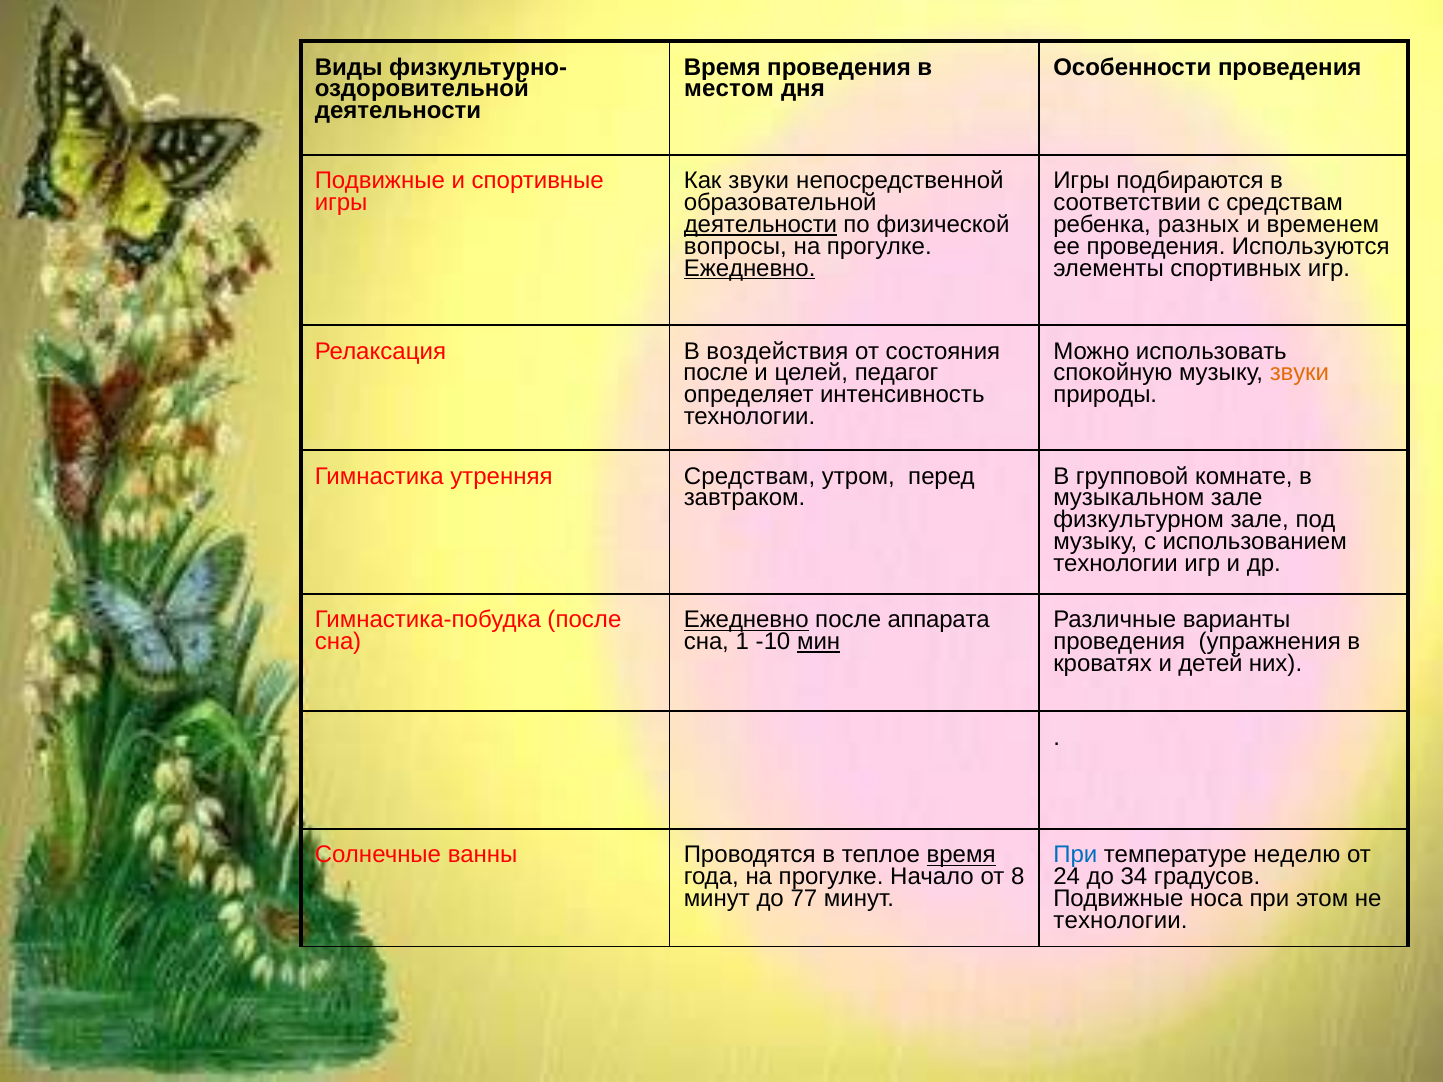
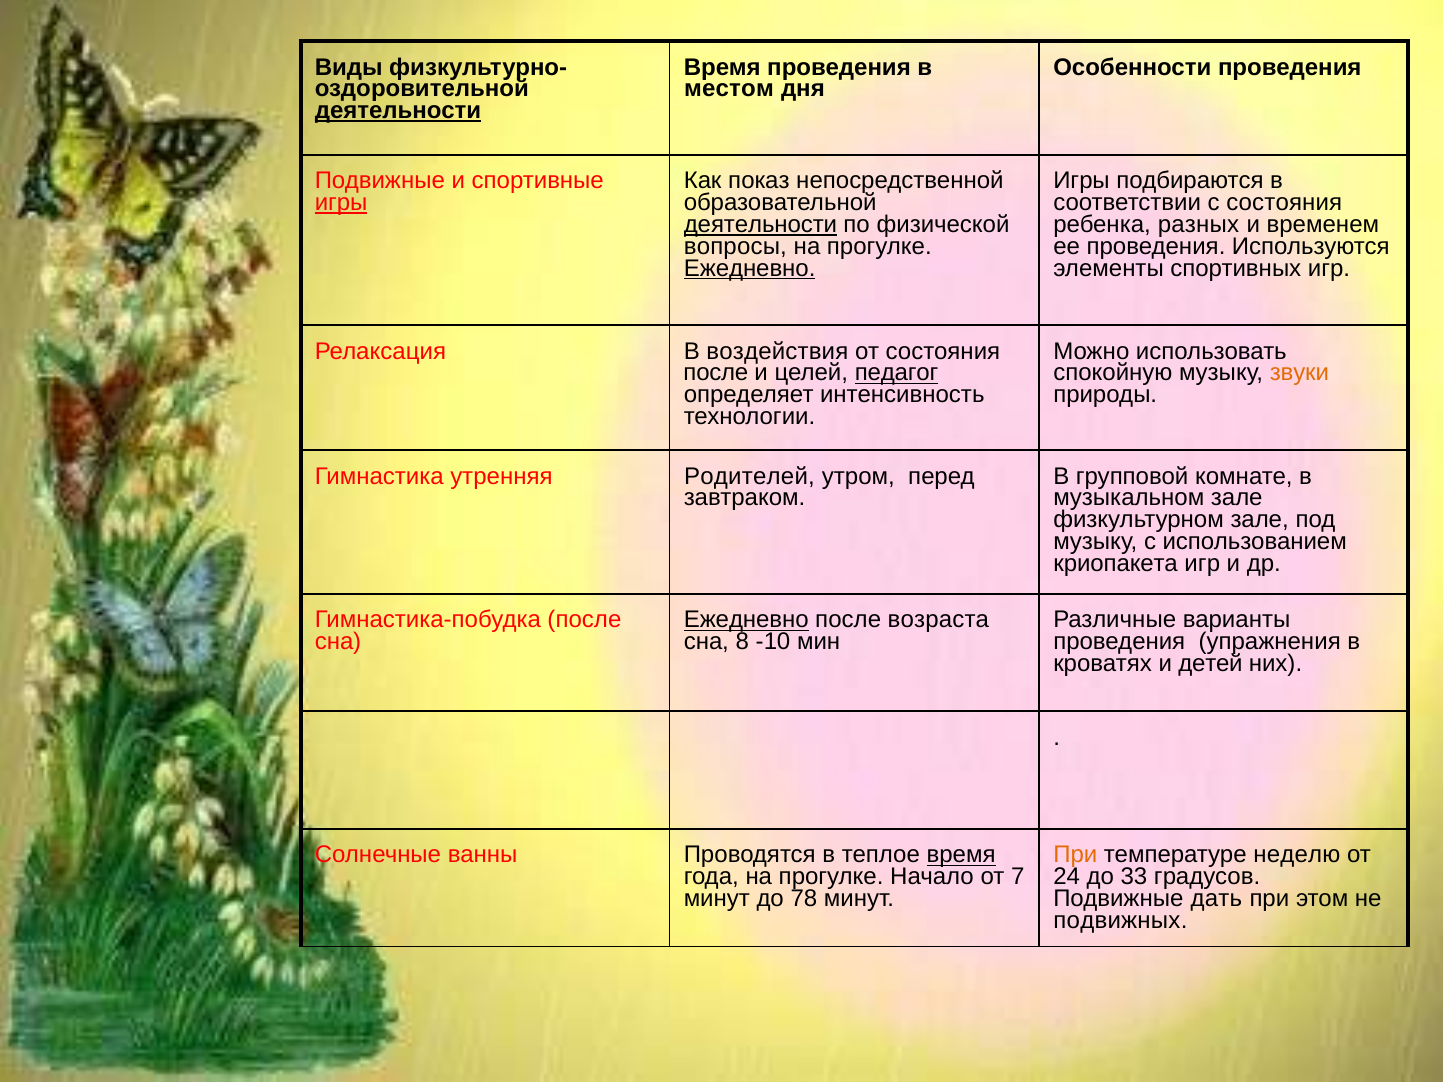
деятельности underline: none -> present (398, 111)
Как звуки: звуки -> показ (759, 181)
игры underline: none -> present (341, 203)
с средствам: средствам -> состояния (1284, 203)
педагог underline: none -> present (897, 373)
утренняя Средствам: Средствам -> Родителей (749, 476)
технологии: технологии -> криопакета (1116, 564)
аппарата: аппарата -> возраста (938, 620)
1: 1 -> 8 (742, 642)
мин underline: present -> none (819, 642)
При colour: blue -> orange (1075, 855)
8: 8 -> 7 (1018, 877)
34: 34 -> 33 (1134, 877)
77: 77 -> 78 (804, 899)
носа: носа -> дать (1216, 899)
технологии: технологии -> подвижных (1120, 921)
